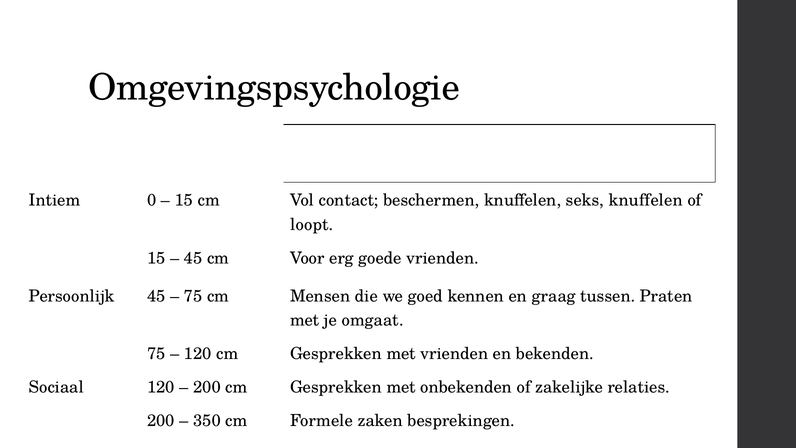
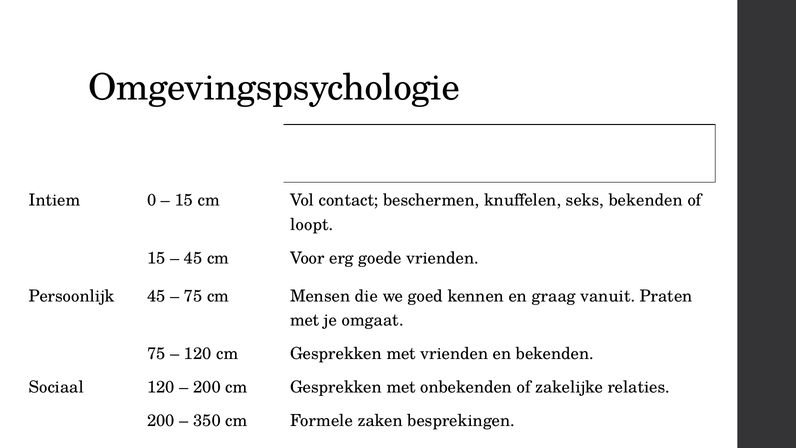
seks knuffelen: knuffelen -> bekenden (646, 200)
tussen: tussen -> vanuit (608, 296)
